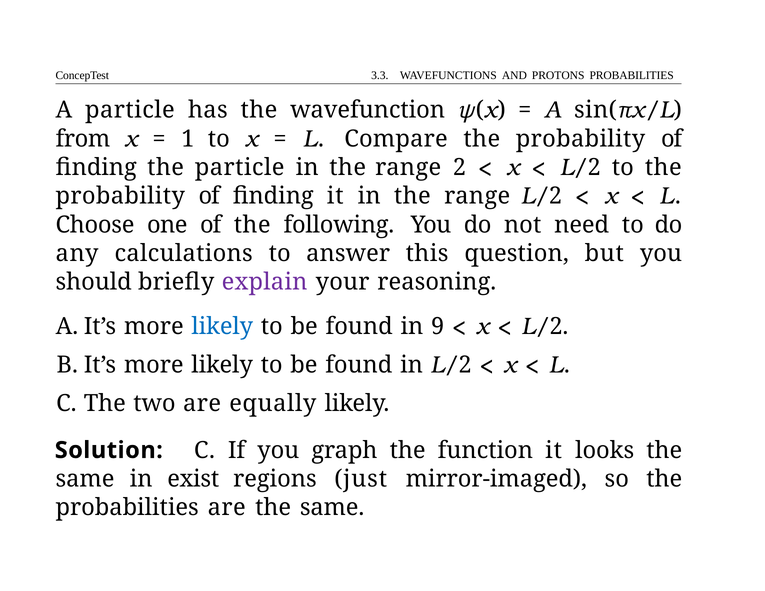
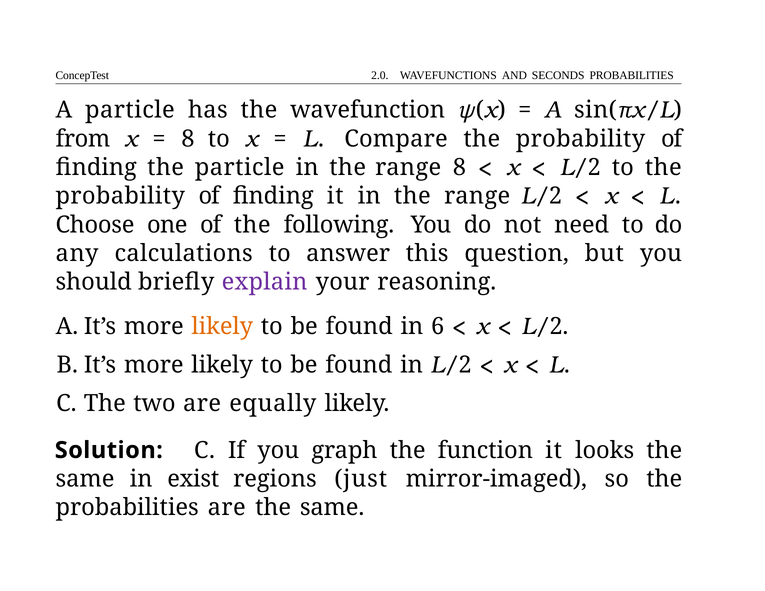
3.3: 3.3 -> 2.0 (380, 75)
PROTONS: PROTONS -> SECONDS (558, 75)
1: 1 -> 8 (188, 139)
range 2: 2 -> 8 (459, 167)
likely colour: blue -> orange (222, 326)
9: 9 -> 6 (438, 326)
